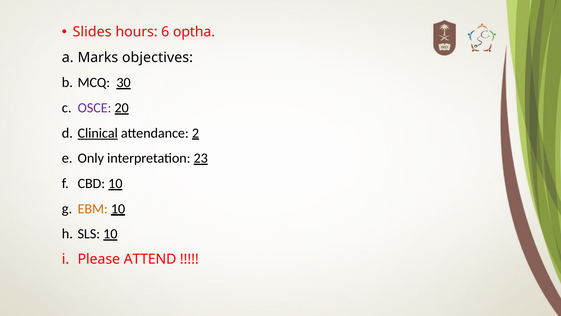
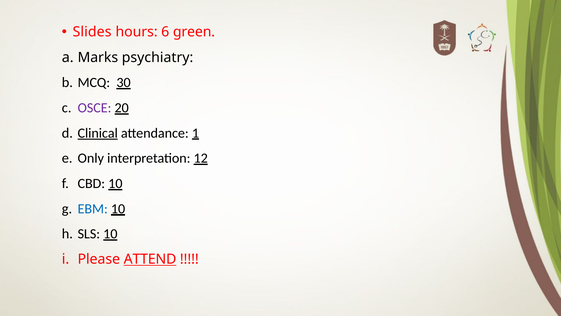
optha: optha -> green (194, 32)
objectives: objectives -> psychiatry (158, 57)
2: 2 -> 1 (196, 133)
23: 23 -> 12 (201, 158)
EBM colour: orange -> blue (93, 208)
ATTEND underline: none -> present (150, 259)
